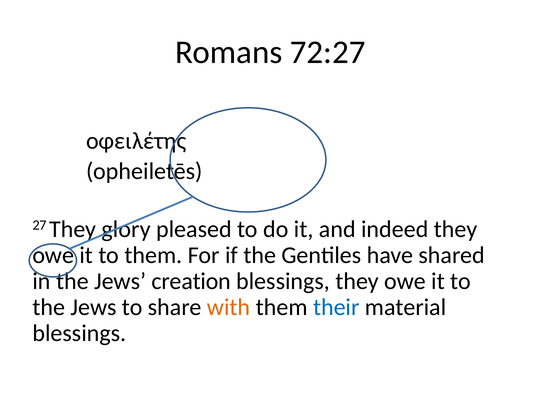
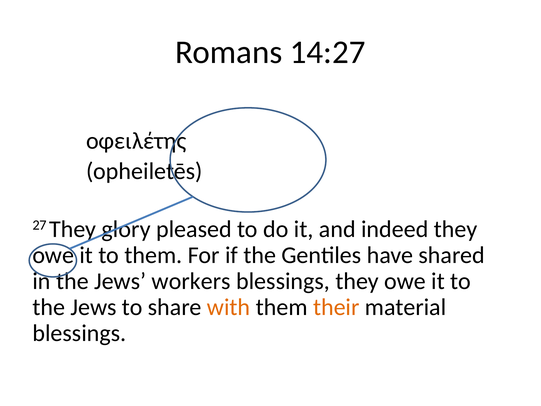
72:27: 72:27 -> 14:27 (328, 52)
creation: creation -> workers (191, 281)
their colour: blue -> orange (336, 307)
